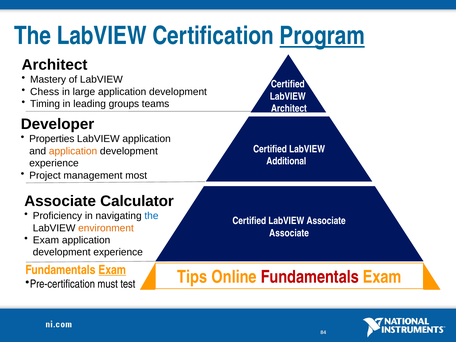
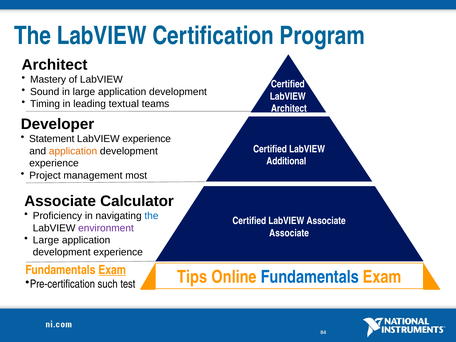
Program underline: present -> none (322, 36)
Chess: Chess -> Sound (45, 92)
groups: groups -> textual (124, 104)
Properties: Properties -> Statement (52, 139)
LabVIEW application: application -> experience (147, 139)
environment colour: orange -> purple (106, 228)
Exam: Exam -> Large (46, 240)
must: must -> such (108, 284)
Fundamentals colour: red -> blue (310, 277)
